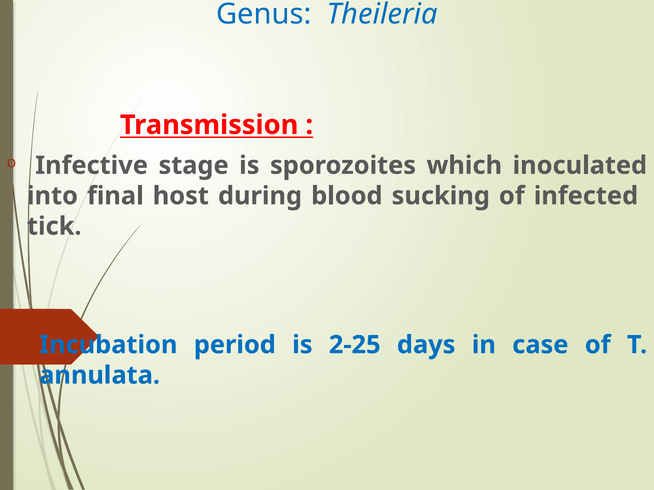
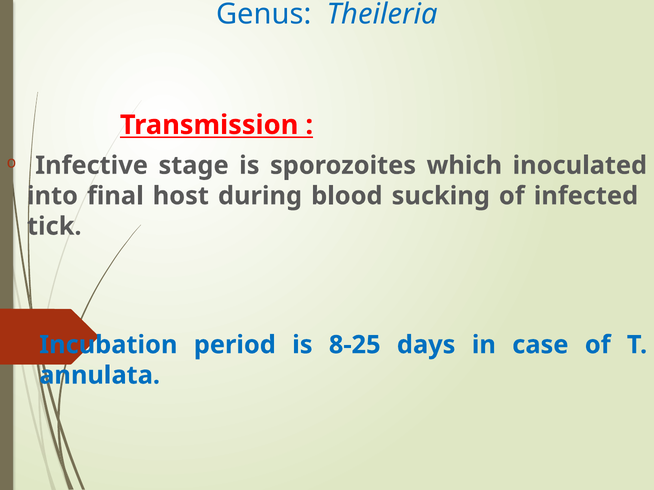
2-25: 2-25 -> 8-25 (355, 345)
